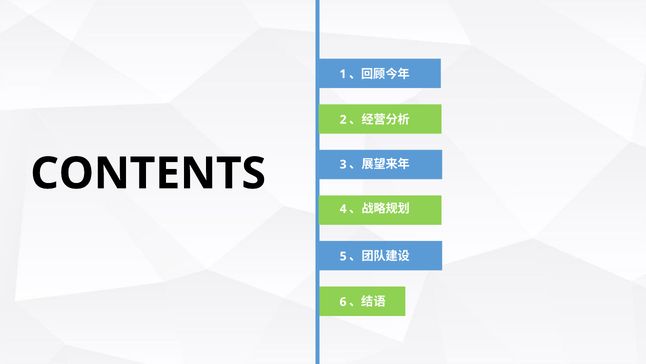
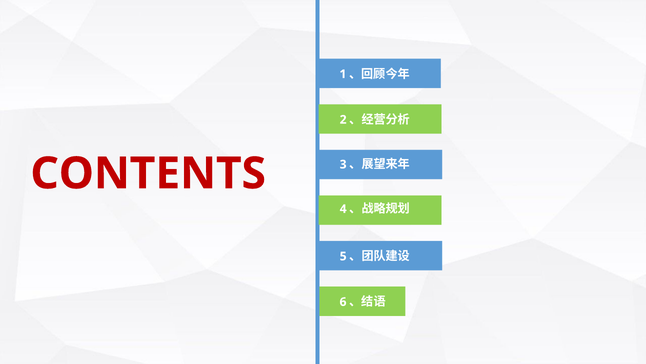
CONTENTS colour: black -> red (148, 173)
